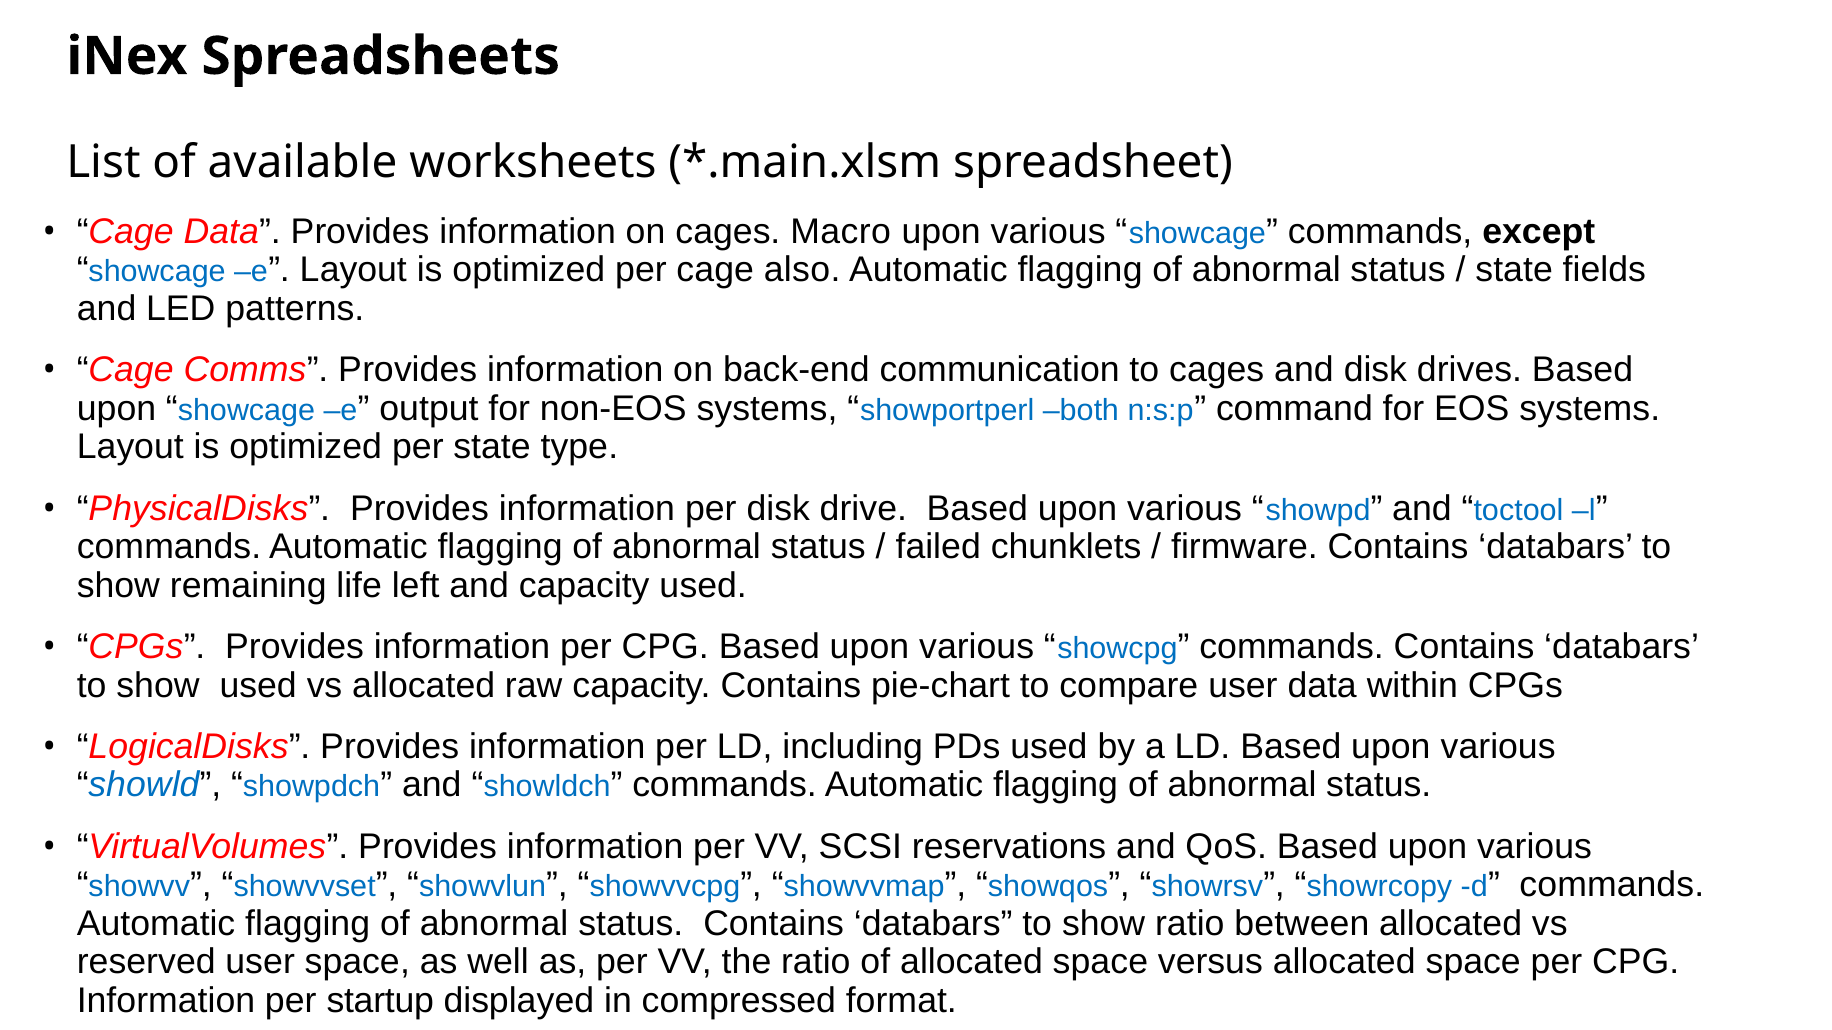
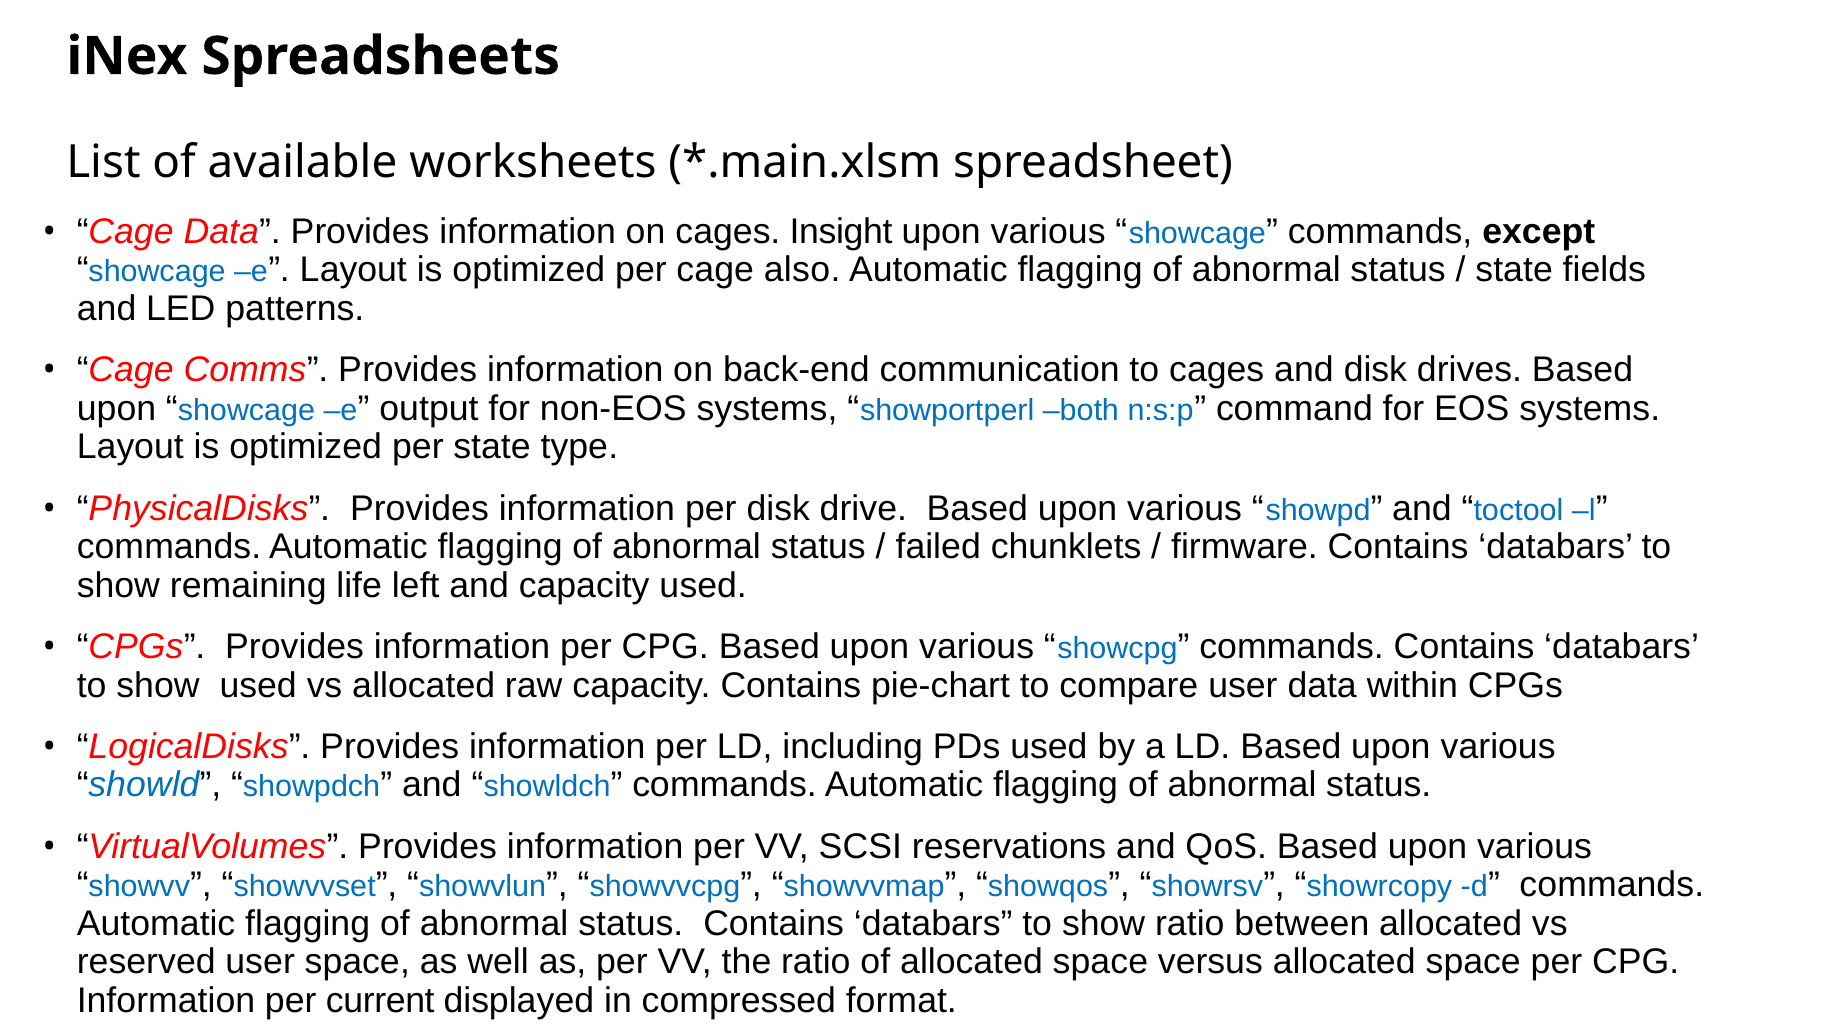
Macro: Macro -> Insight (841, 232)
startup: startup -> current (380, 1001)
